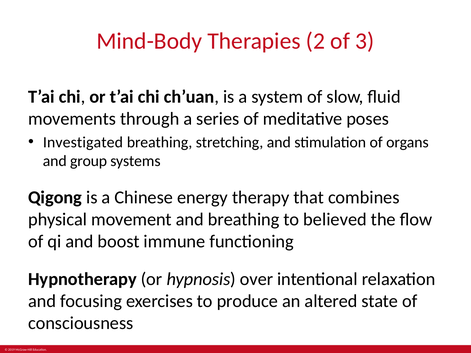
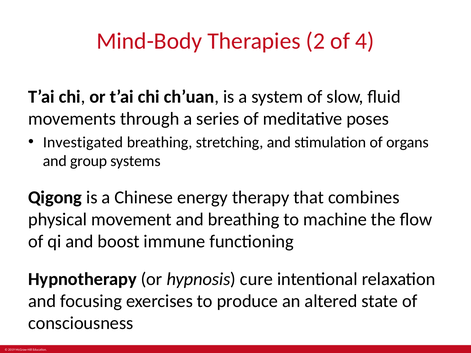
3: 3 -> 4 (365, 41)
believed: believed -> machine (335, 220)
over: over -> cure (256, 279)
